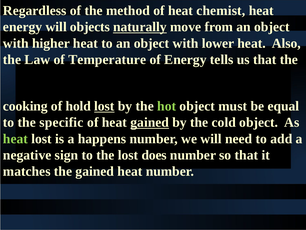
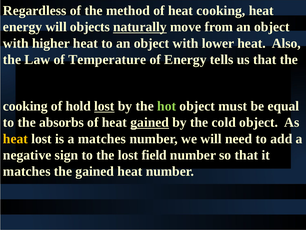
heat chemist: chemist -> cooking (221, 11)
specific: specific -> absorbs (62, 122)
heat colour: light green -> yellow (15, 138)
a happens: happens -> matches (102, 138)
does: does -> field (154, 155)
